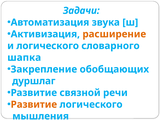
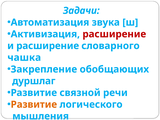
расширение colour: orange -> red (114, 34)
и логического: логического -> расширение (48, 46)
шапка: шапка -> чашка (24, 58)
